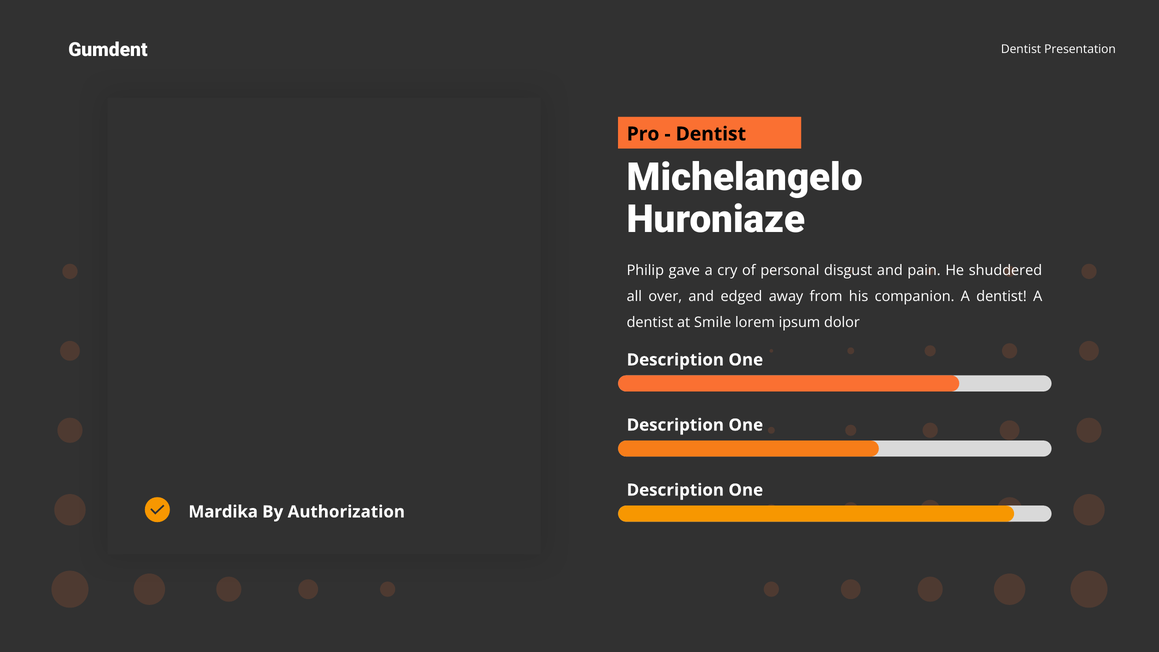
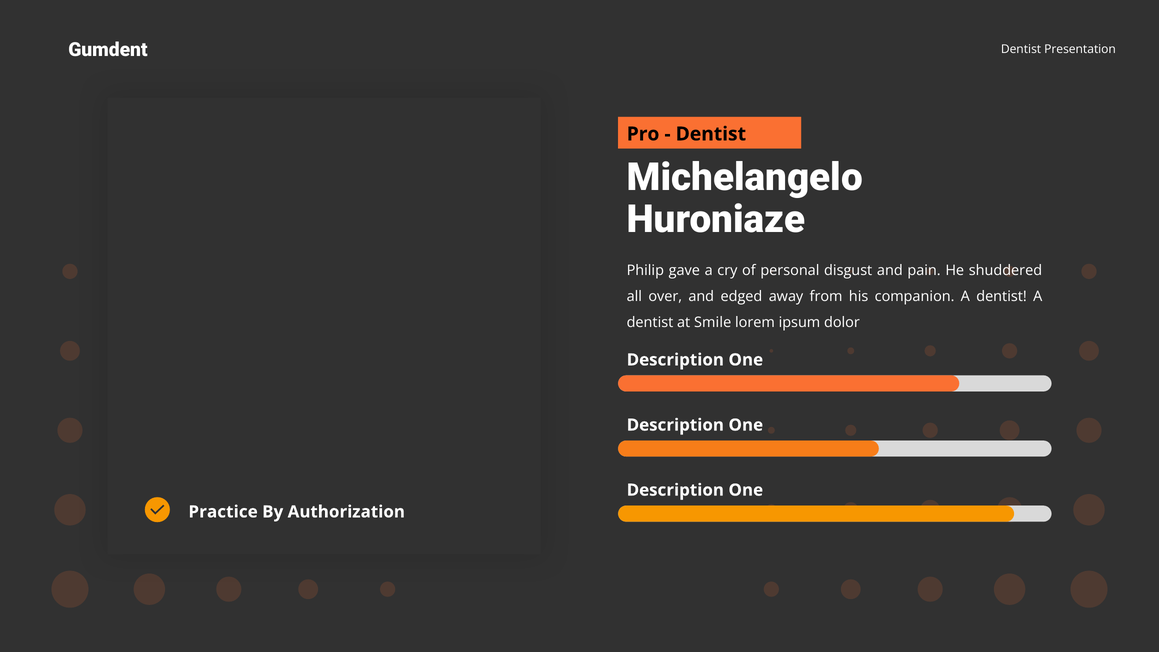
Mardika: Mardika -> Practice (223, 512)
